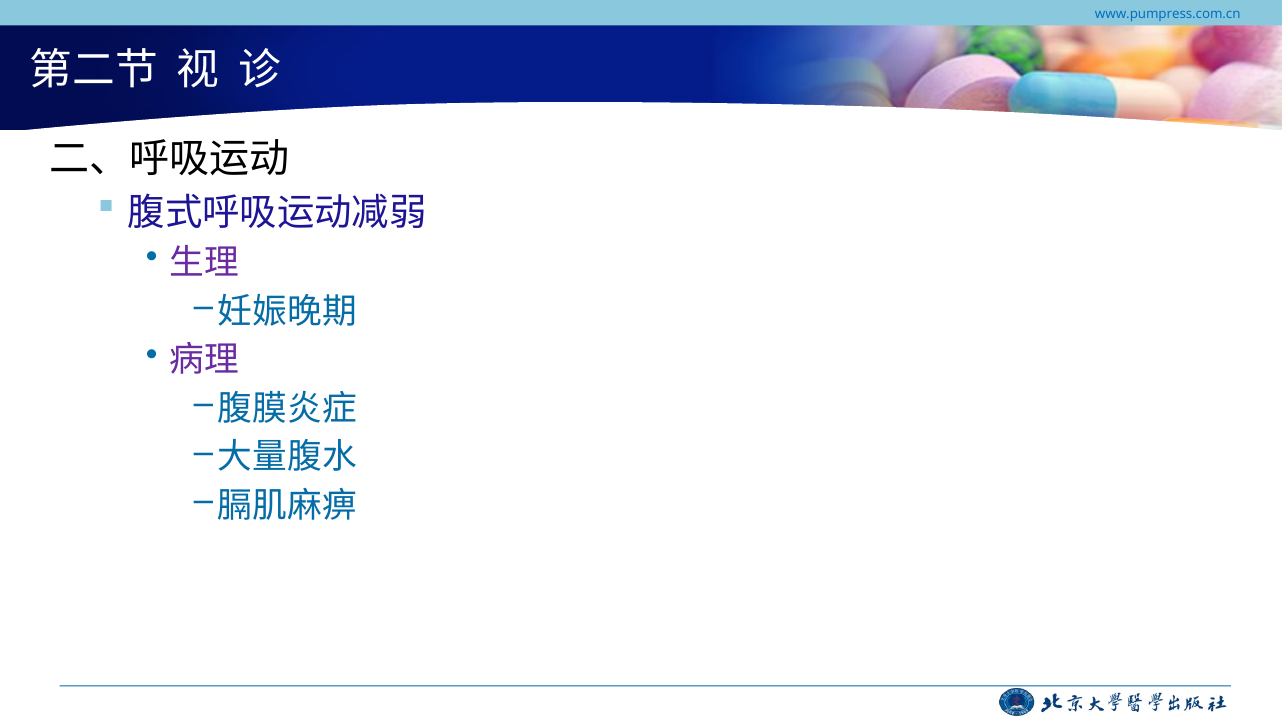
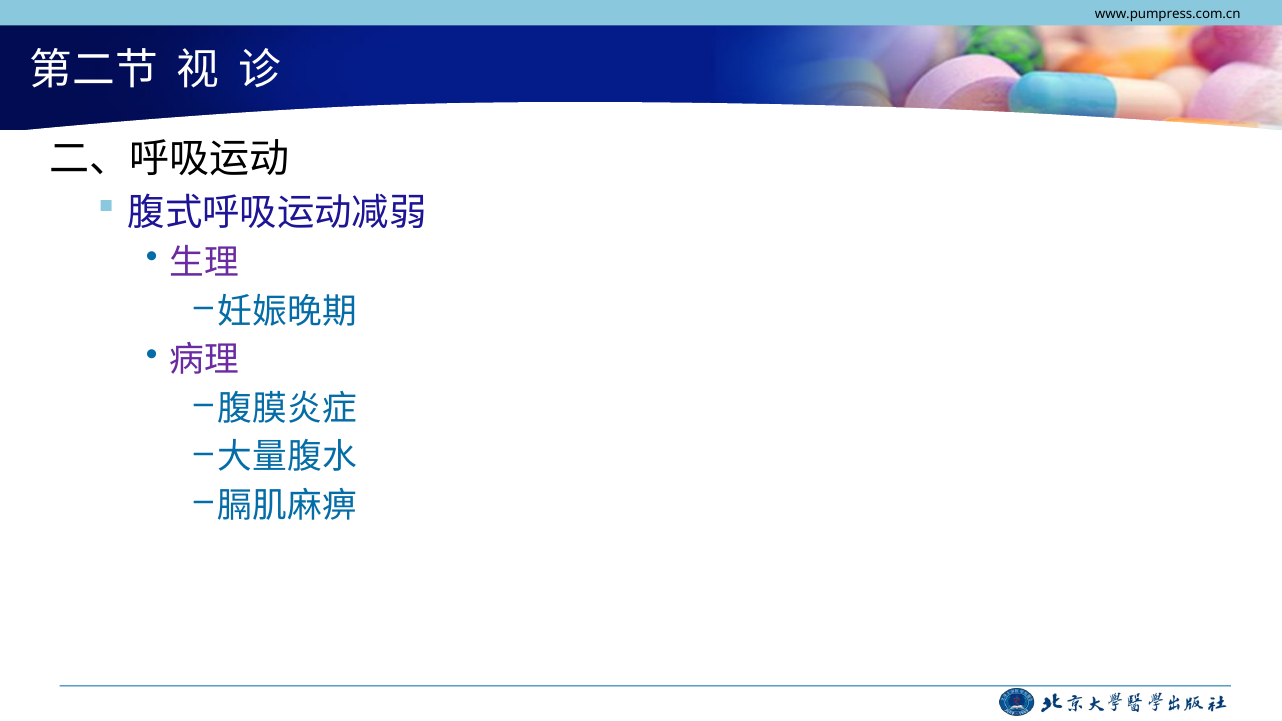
www.pumpress.com.cn colour: blue -> black (1168, 14)
